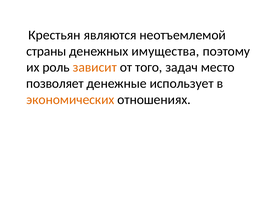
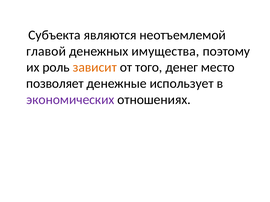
Крестьян: Крестьян -> Субъекта (55, 35)
страны: страны -> главой (46, 51)
задач: задач -> денег (182, 67)
экономических colour: orange -> purple (70, 100)
